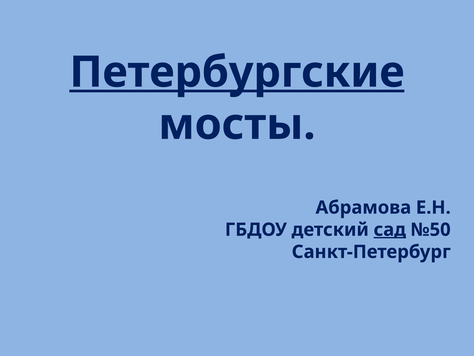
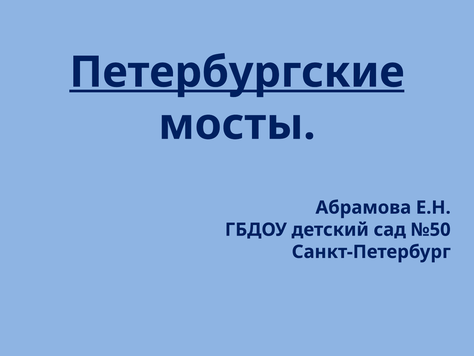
сад underline: present -> none (390, 229)
